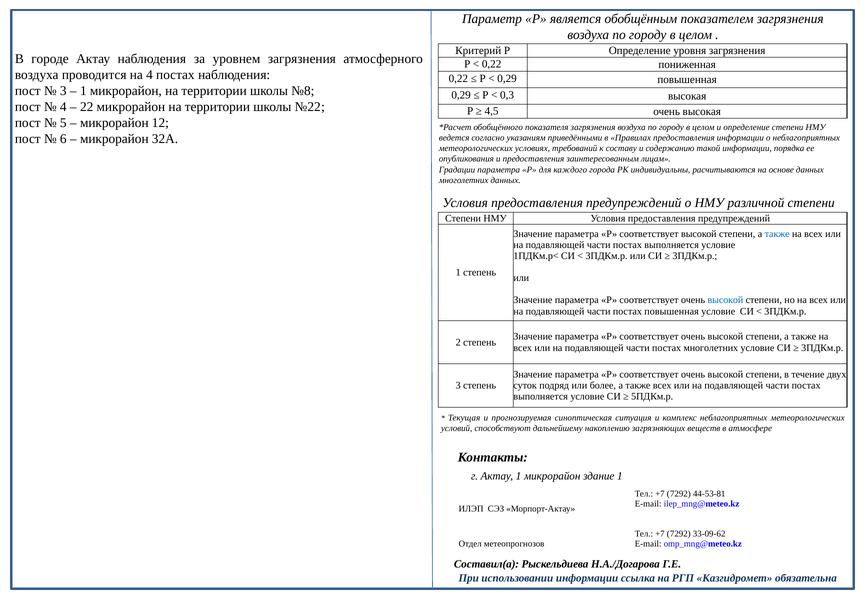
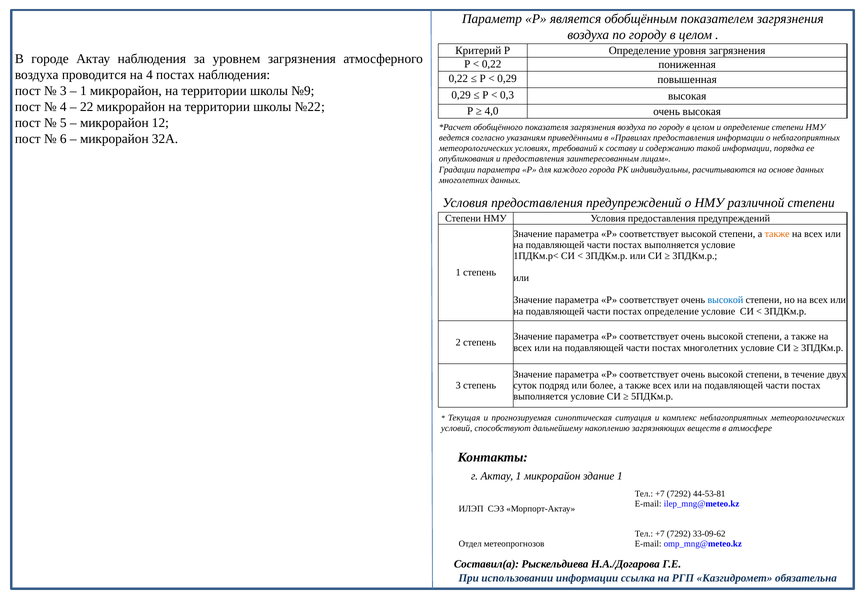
№8: №8 -> №9 (303, 91)
4,5: 4,5 -> 4,0 (492, 111)
также colour: blue -> orange (777, 234)
постах повышенная: повышенная -> определение (672, 311)
